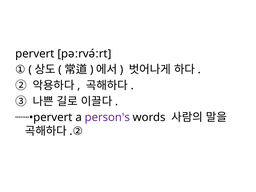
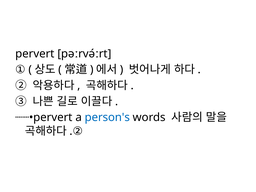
person's colour: purple -> blue (107, 117)
